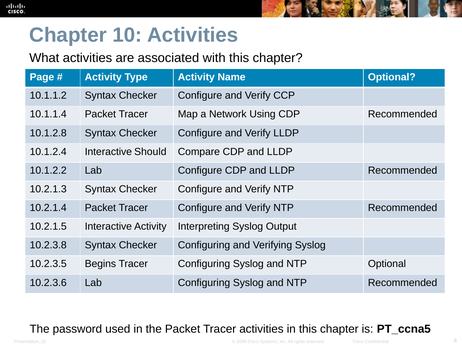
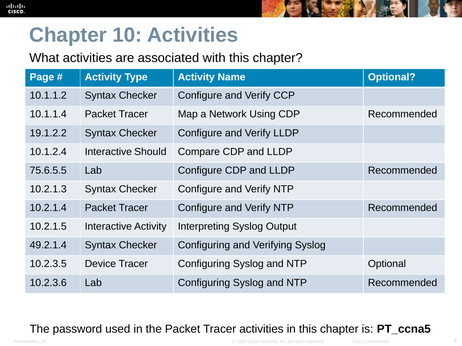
10.1.2.8: 10.1.2.8 -> 19.1.2.2 (48, 133)
10.1.2.2: 10.1.2.2 -> 75.6.5.5 (48, 171)
10.2.3.8: 10.2.3.8 -> 49.2.1.4 (48, 246)
Begins: Begins -> Device (100, 264)
